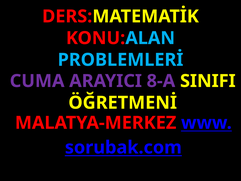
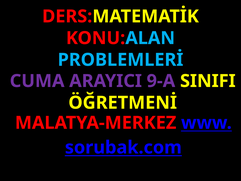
8-A: 8-A -> 9-A (161, 81)
